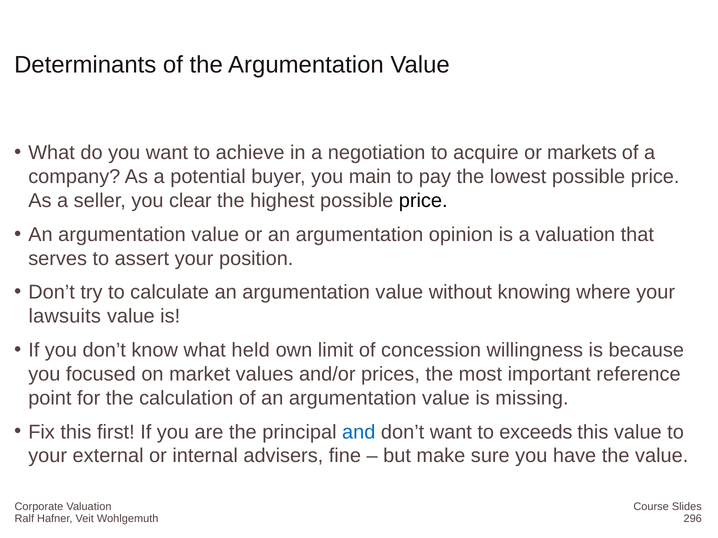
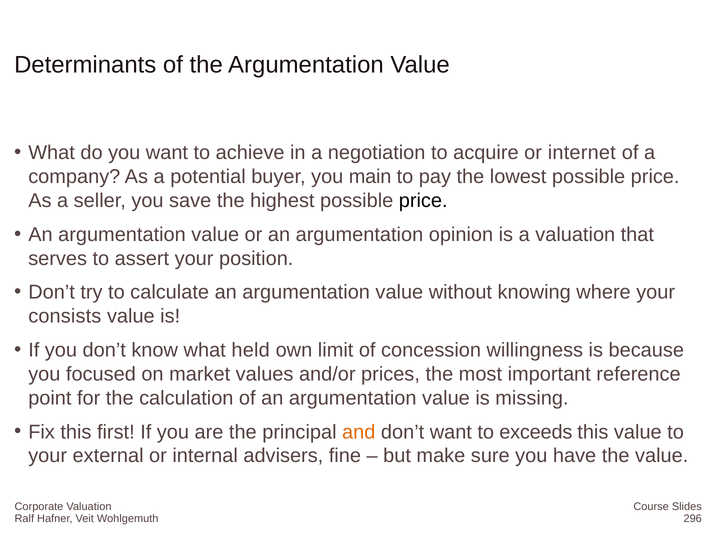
markets: markets -> internet (582, 153)
clear: clear -> save (190, 201)
lawsuits: lawsuits -> consists (65, 317)
and colour: blue -> orange (359, 432)
